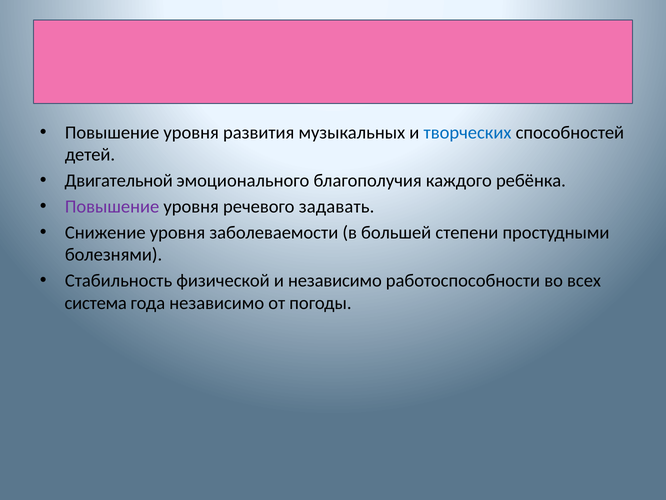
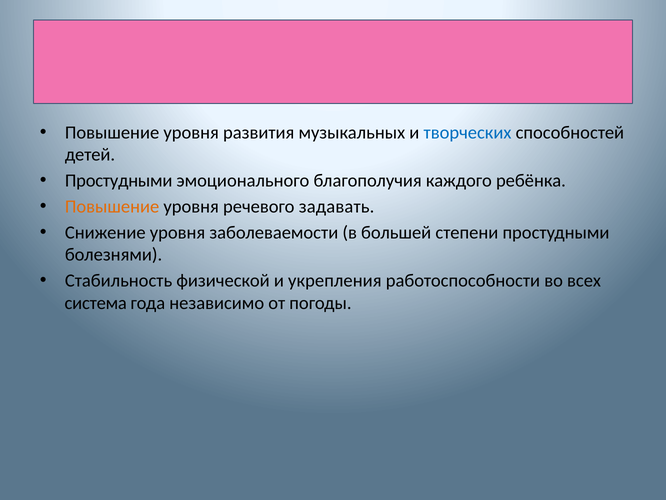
Двигательной: Двигательной -> Простудными (119, 180)
Повышение colour: purple -> orange (112, 206)
и независимо: независимо -> укрепления (335, 281)
